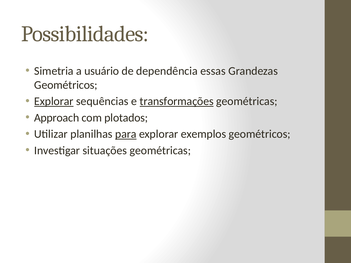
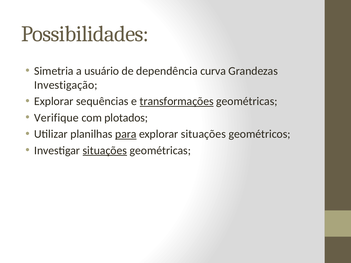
essas: essas -> curva (213, 71)
Geométricos: Geométricos -> Investigação (66, 85)
Explorar underline: present -> none (54, 101)
Approach: Approach -> Verifique (56, 118)
explorar exemplos: exemplos -> situações (203, 134)
situações underline: none -> present (105, 151)
